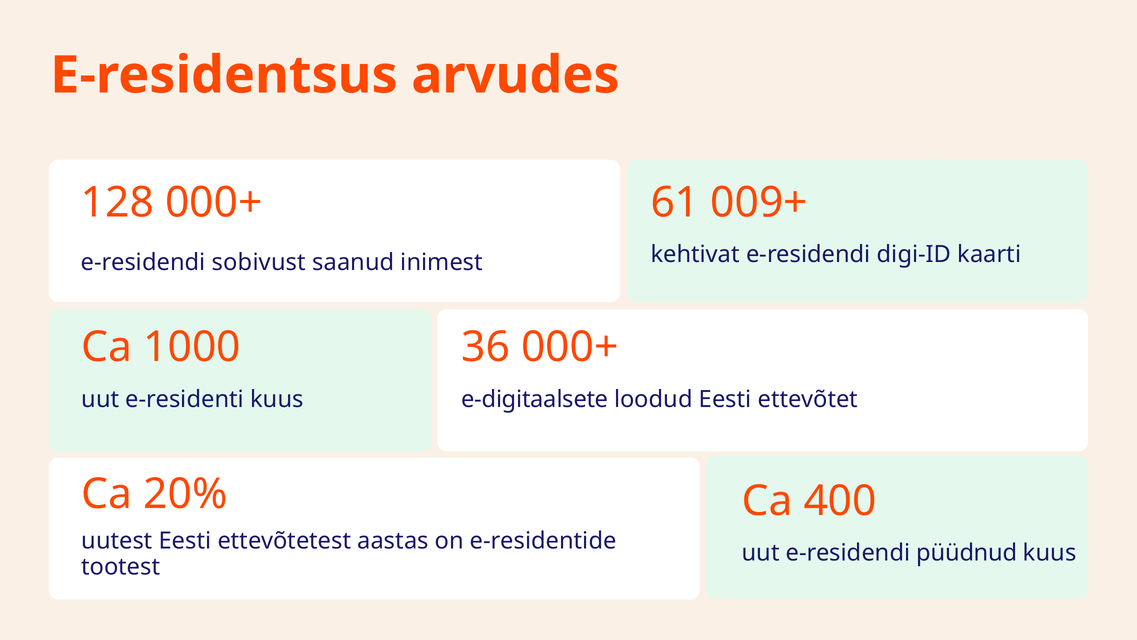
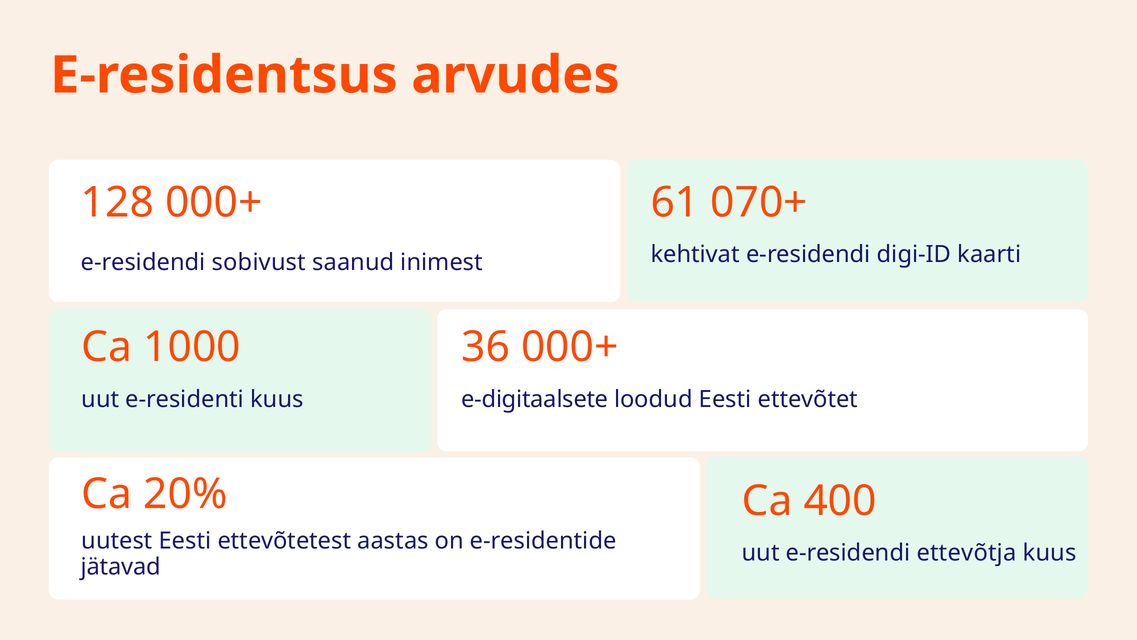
009+: 009+ -> 070+ (759, 202)
püüdnud: püüdnud -> ettevõtja (967, 553)
tootest: tootest -> jätavad (121, 566)
